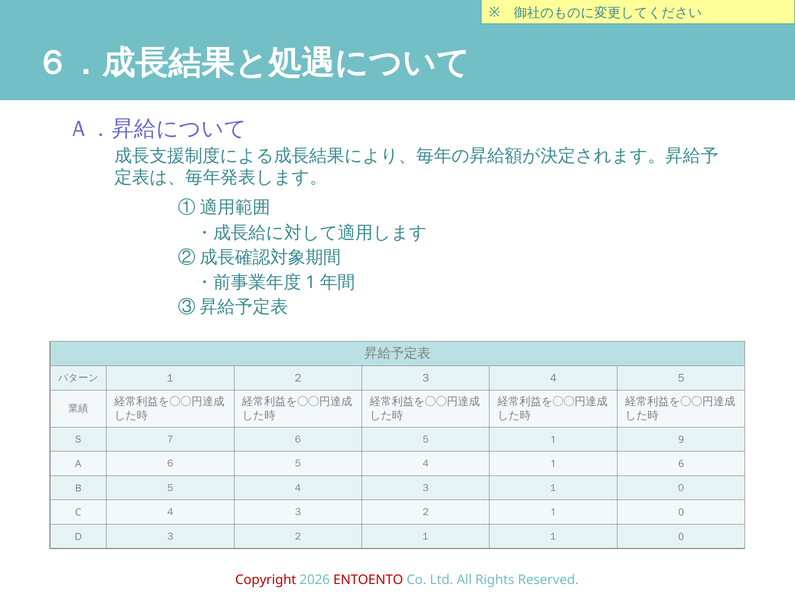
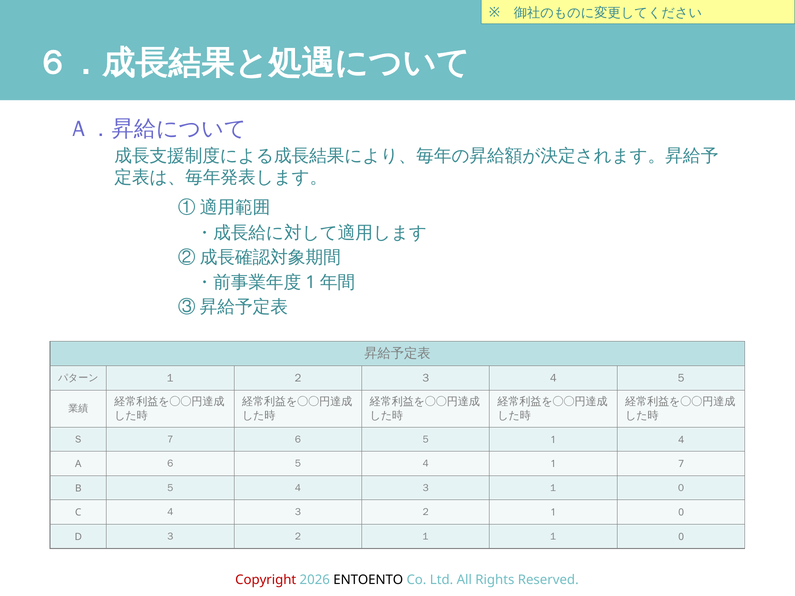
9: 9 -> 4 (681, 440)
6: 6 -> 7 (681, 464)
ENTOENTO colour: red -> black (368, 580)
